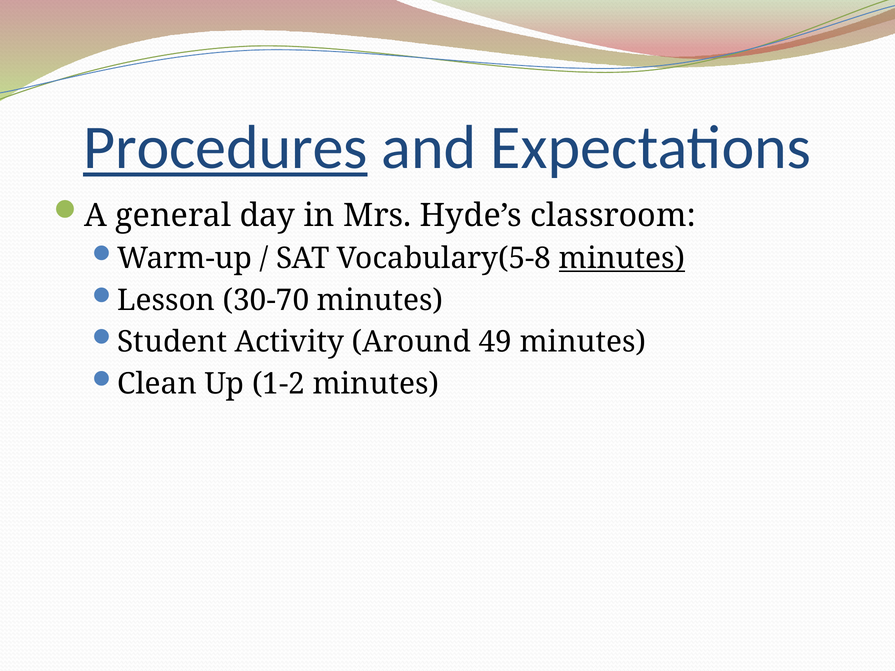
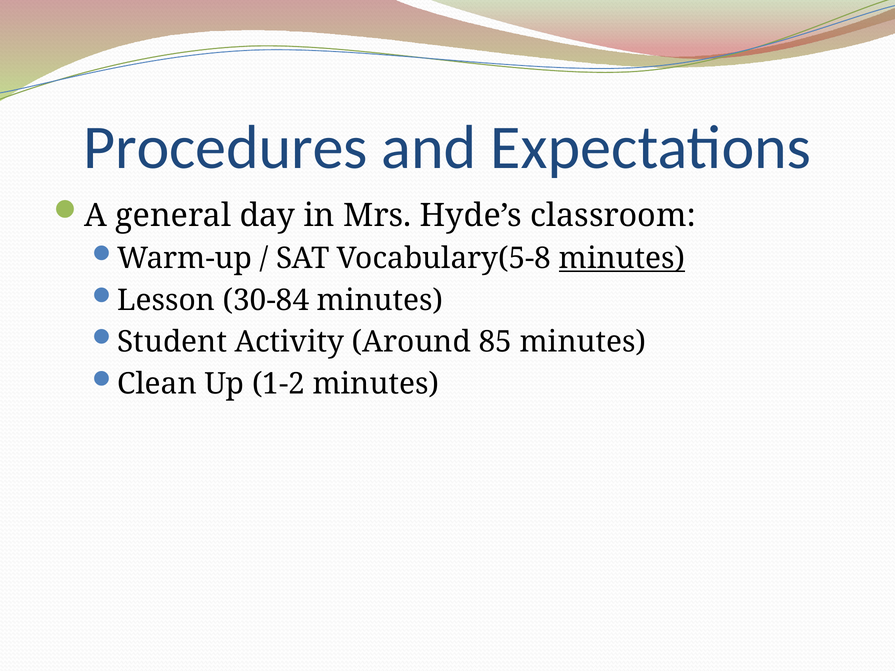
Procedures underline: present -> none (225, 148)
30-70: 30-70 -> 30-84 (266, 300)
49: 49 -> 85 (495, 342)
